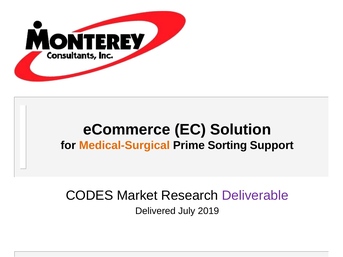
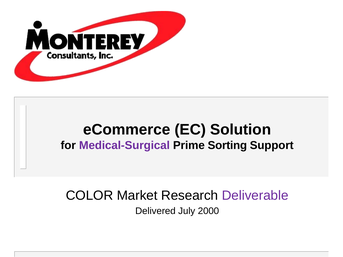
Medical-Surgical colour: orange -> purple (124, 145)
CODES: CODES -> COLOR (89, 196)
2019: 2019 -> 2000 (208, 211)
